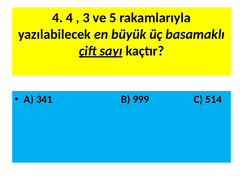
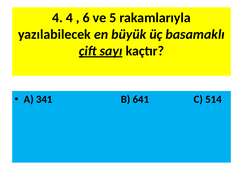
3: 3 -> 6 (86, 18)
999: 999 -> 641 (141, 100)
